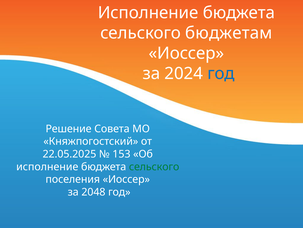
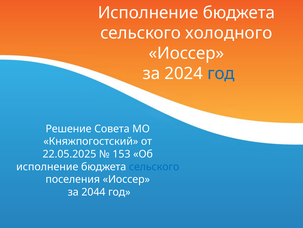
бюджетам: бюджетам -> холодного (229, 33)
сельского colour: green -> blue (154, 166)
2048: 2048 -> 2044 (93, 192)
